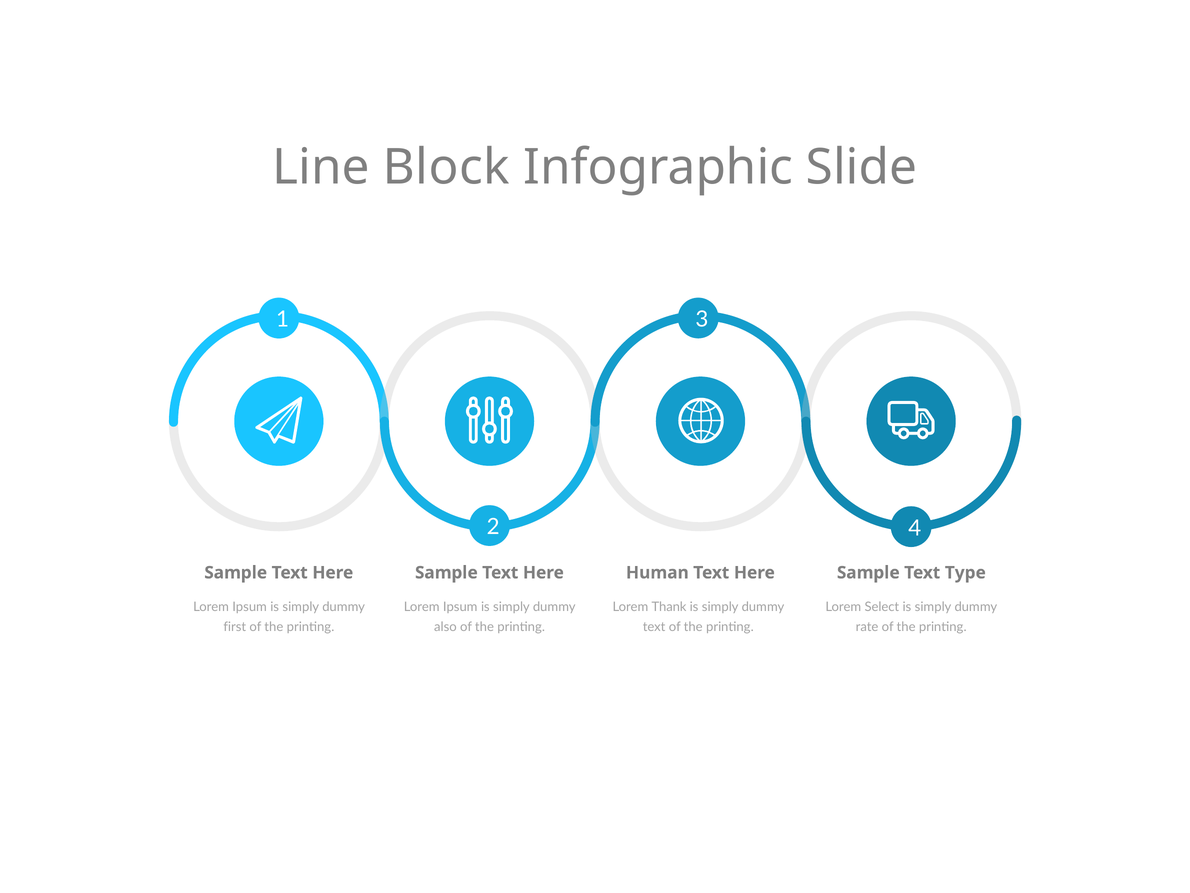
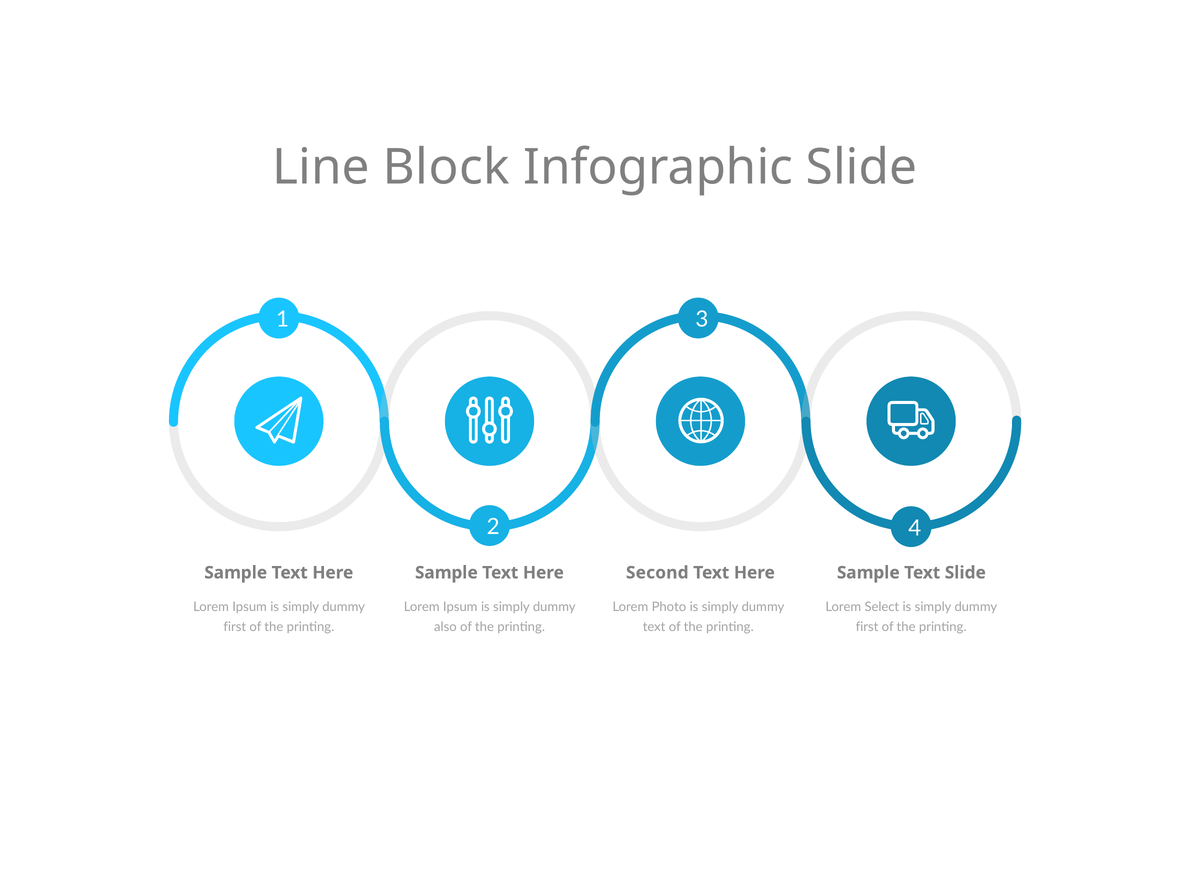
Human: Human -> Second (657, 572)
Text Type: Type -> Slide (965, 572)
Thank: Thank -> Photo (669, 606)
rate: rate -> first (867, 627)
